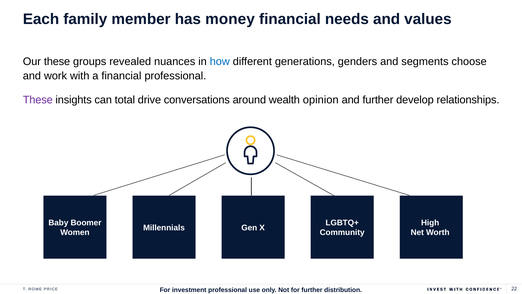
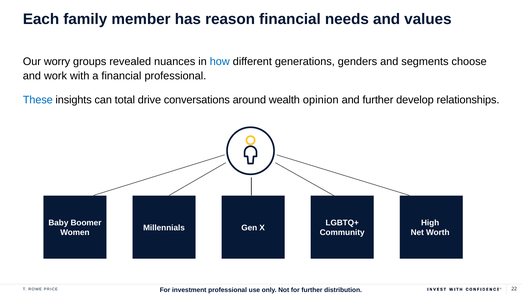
money: money -> reason (230, 19)
Our these: these -> worry (57, 61)
These colour: purple -> blue (38, 100)
